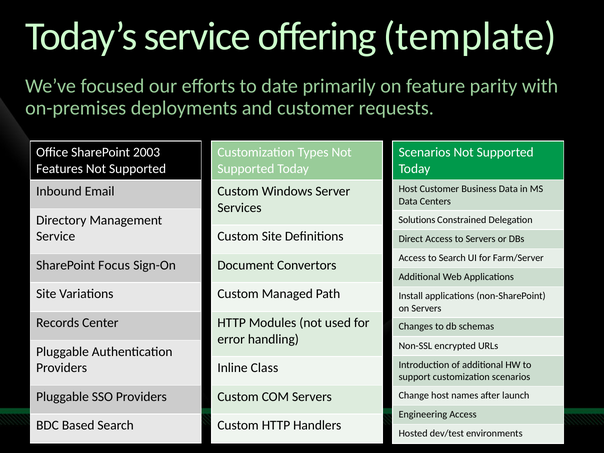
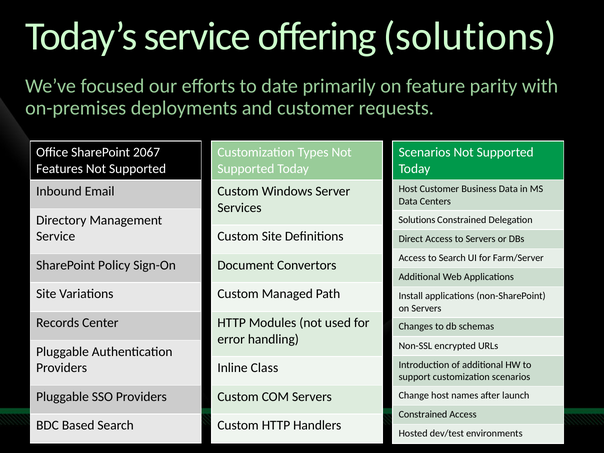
offering template: template -> solutions (470, 37)
2003: 2003 -> 2067 (147, 152)
Focus: Focus -> Policy (114, 265)
Engineering: Engineering -> Constrained (423, 415)
